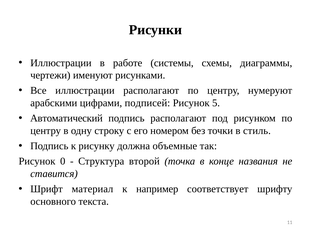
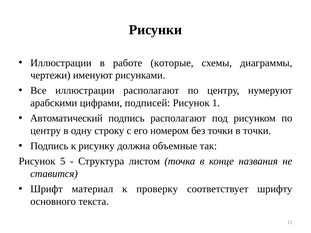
системы: системы -> которые (172, 63)
5: 5 -> 1 (216, 103)
в стиль: стиль -> точки (257, 131)
0: 0 -> 5 (63, 161)
второй: второй -> листом (144, 161)
например: например -> проверку (157, 189)
